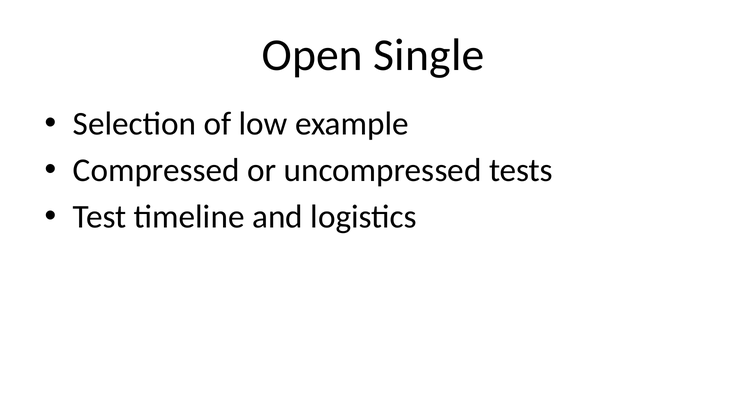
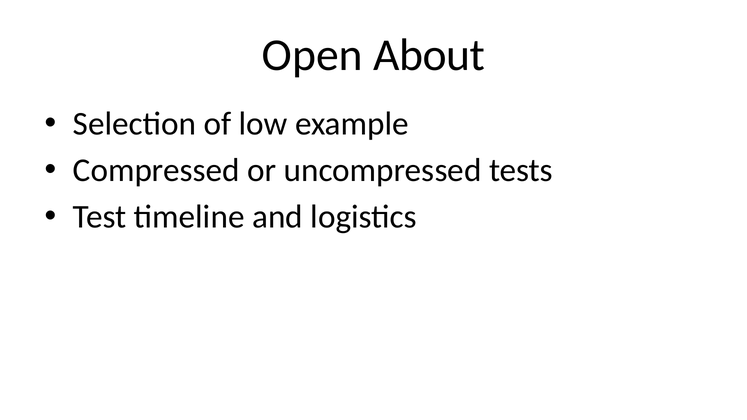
Single: Single -> About (429, 55)
